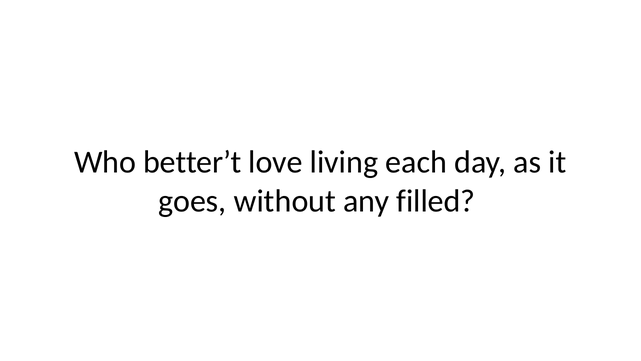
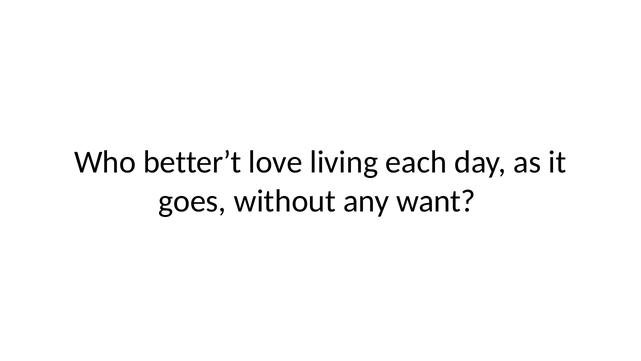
filled: filled -> want (436, 201)
